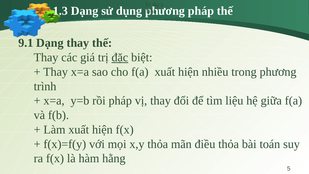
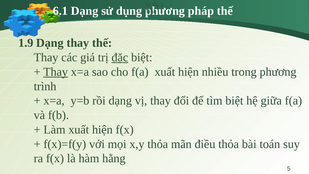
1.3: 1.3 -> 6.1 (60, 11)
9.1: 9.1 -> 1.9 (26, 43)
Thay underline: none -> present (56, 72)
rồi pháp: pháp -> dạng (120, 101)
tìm liệu: liệu -> biệt (234, 101)
